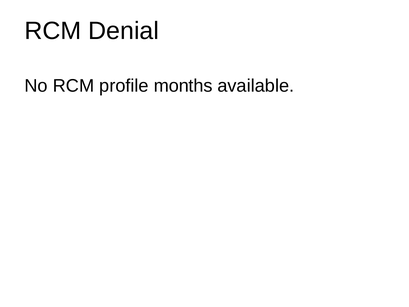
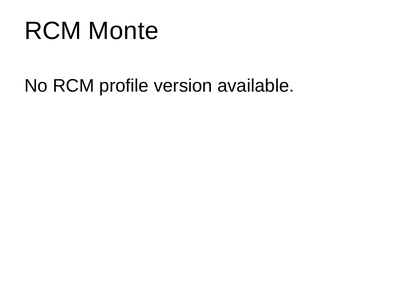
Denial: Denial -> Monte (124, 31)
months: months -> version (183, 86)
